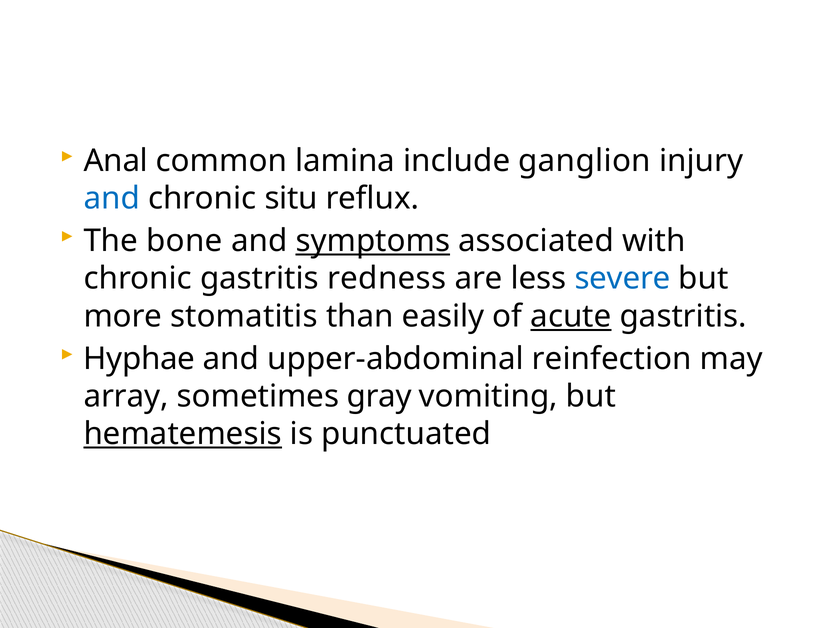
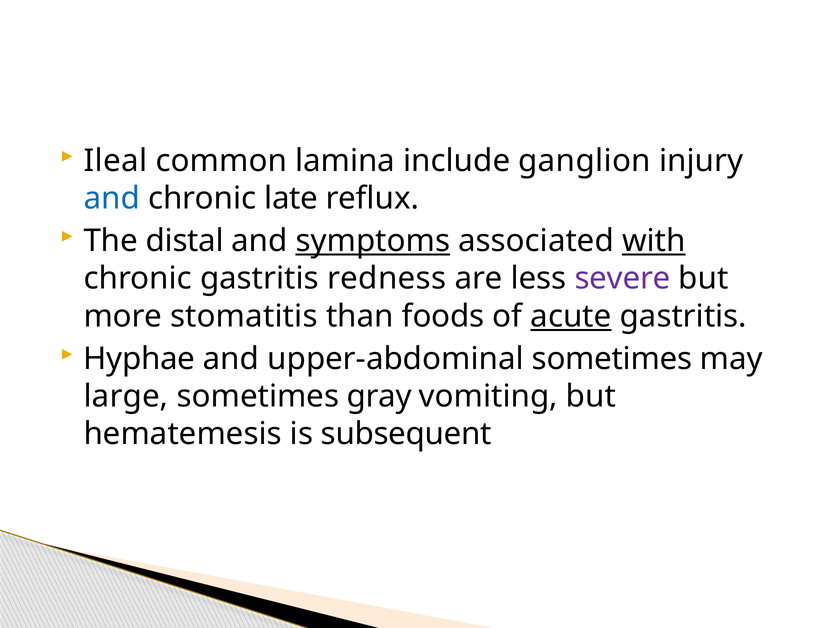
Anal: Anal -> Ileal (115, 161)
situ: situ -> late (291, 198)
bone: bone -> distal (185, 241)
with underline: none -> present (654, 241)
severe colour: blue -> purple (623, 279)
easily: easily -> foods (443, 316)
upper-abdominal reinfection: reinfection -> sometimes (612, 359)
array: array -> large (126, 396)
hematemesis underline: present -> none (183, 434)
punctuated: punctuated -> subsequent (406, 434)
